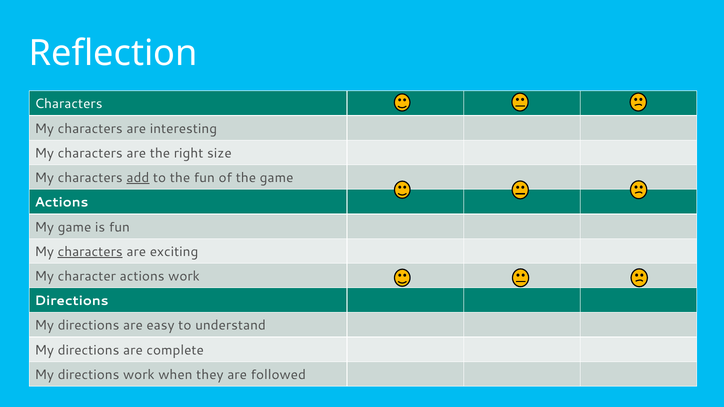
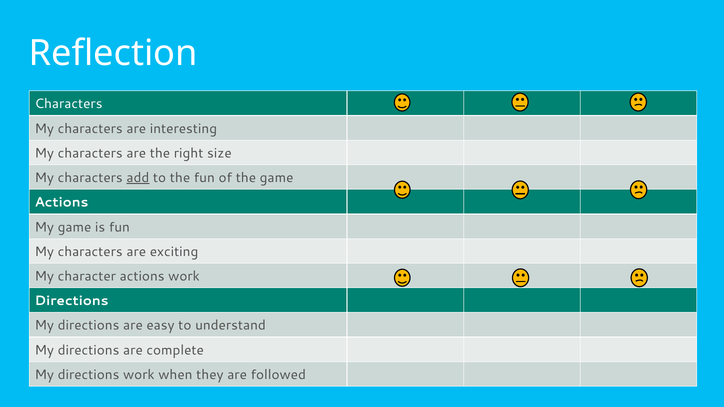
characters underline: present -> none (90, 252)
